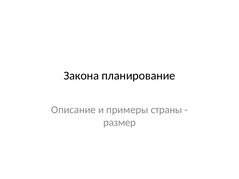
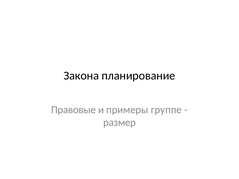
Описание: Описание -> Правовые (74, 110)
страны: страны -> группе (166, 110)
